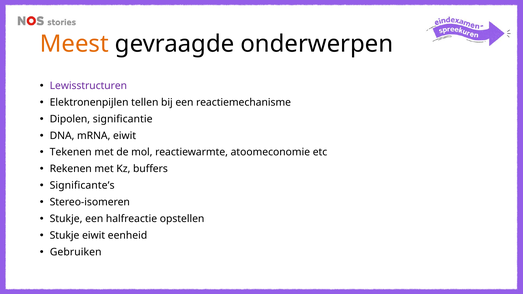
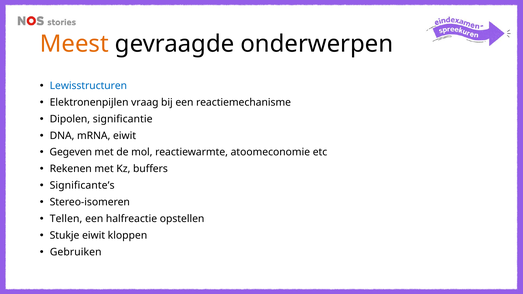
Lewisstructuren colour: purple -> blue (88, 86)
tellen: tellen -> vraag (145, 102)
Tekenen: Tekenen -> Gegeven (71, 152)
Stukje: Stukje -> Tellen (66, 219)
eenheid: eenheid -> kloppen (127, 235)
